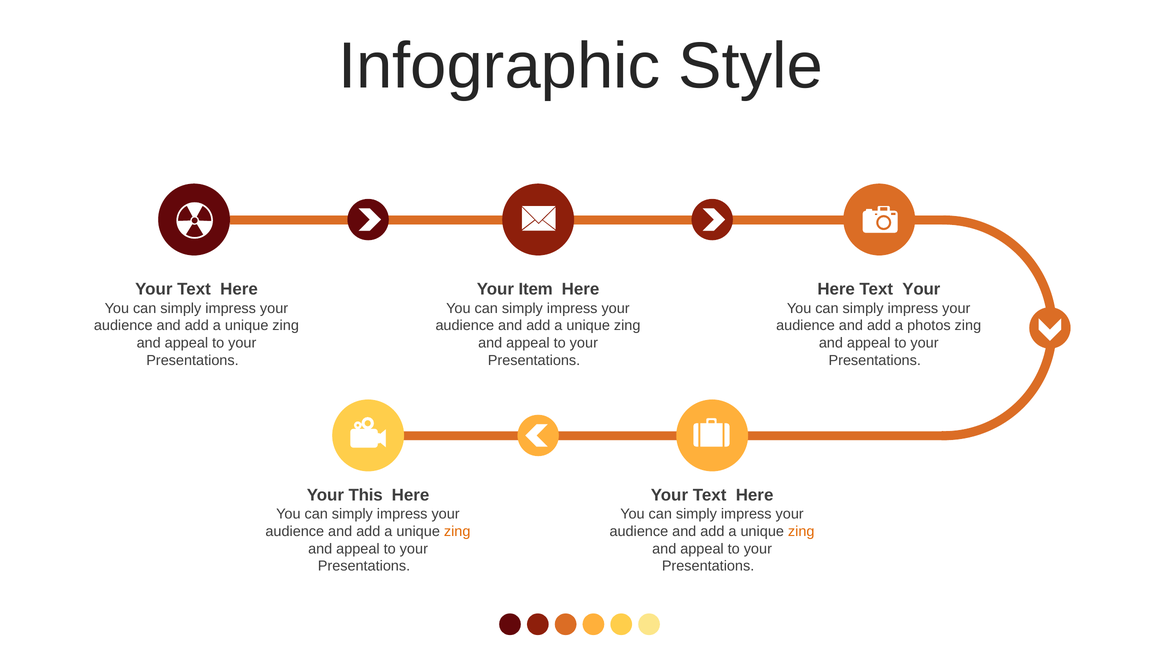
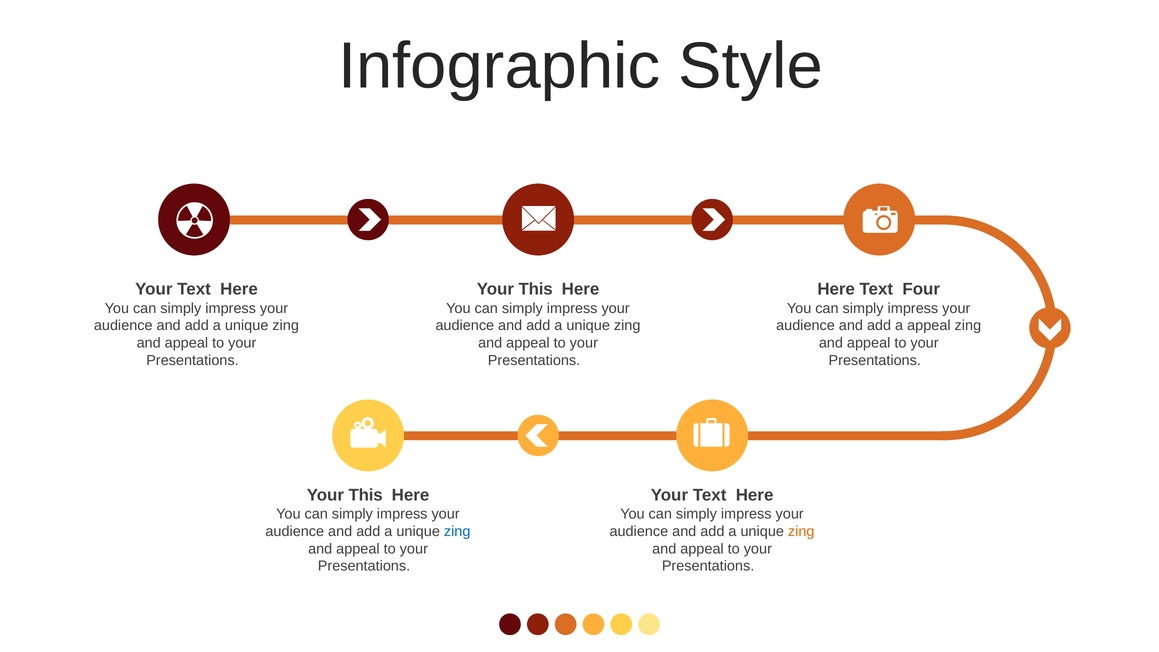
Item: Item -> This (536, 289)
Text Your: Your -> Four (921, 289)
a photos: photos -> appeal (929, 326)
zing colour: orange -> blue (457, 531)
